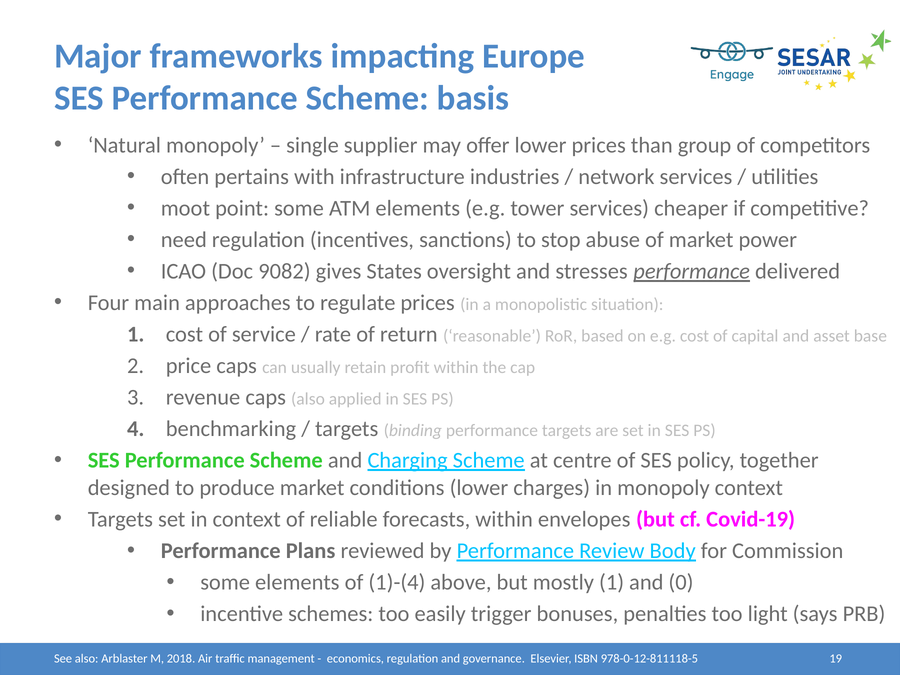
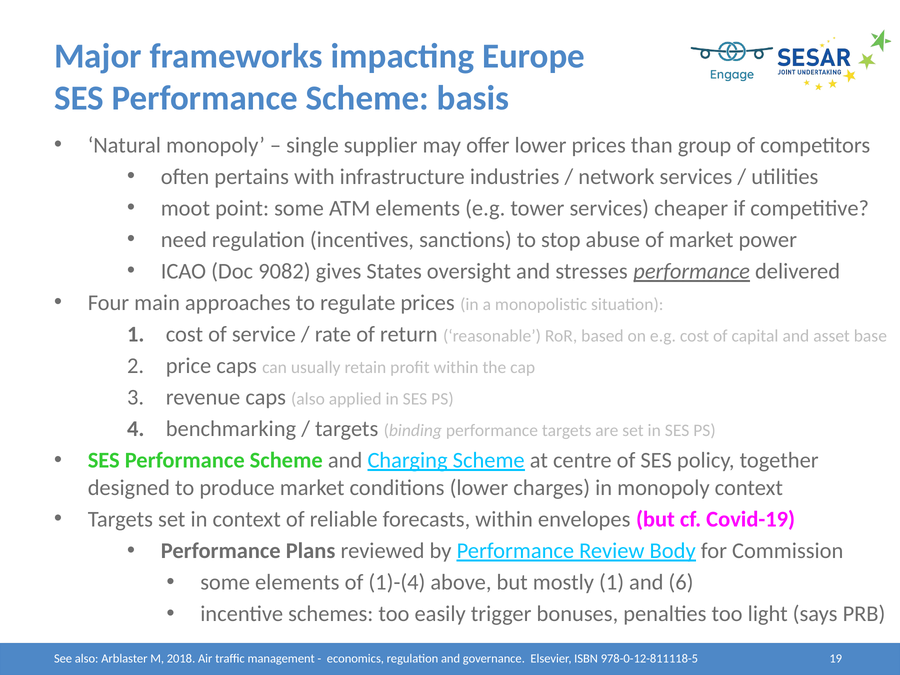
0: 0 -> 6 (681, 583)
